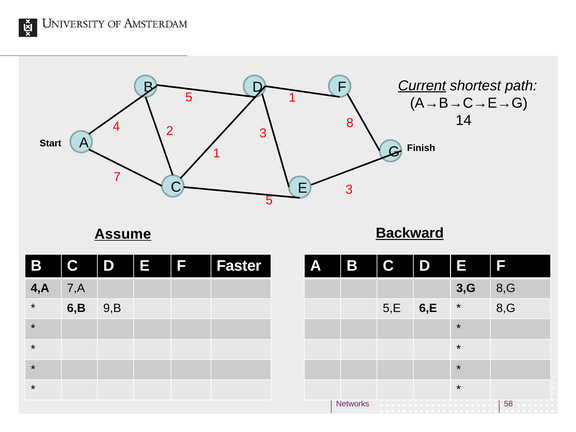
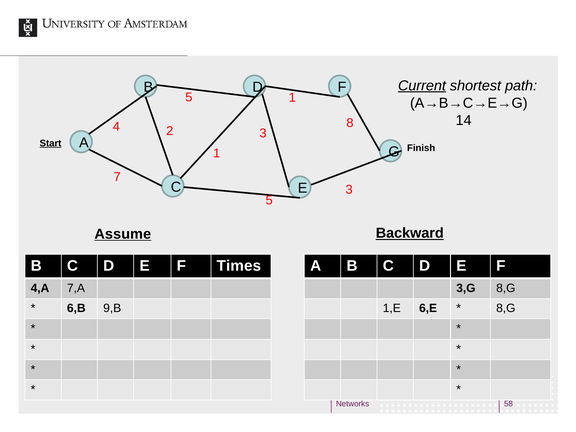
Start underline: none -> present (51, 143)
Faster: Faster -> Times (239, 266)
5,E: 5,E -> 1,E (392, 308)
